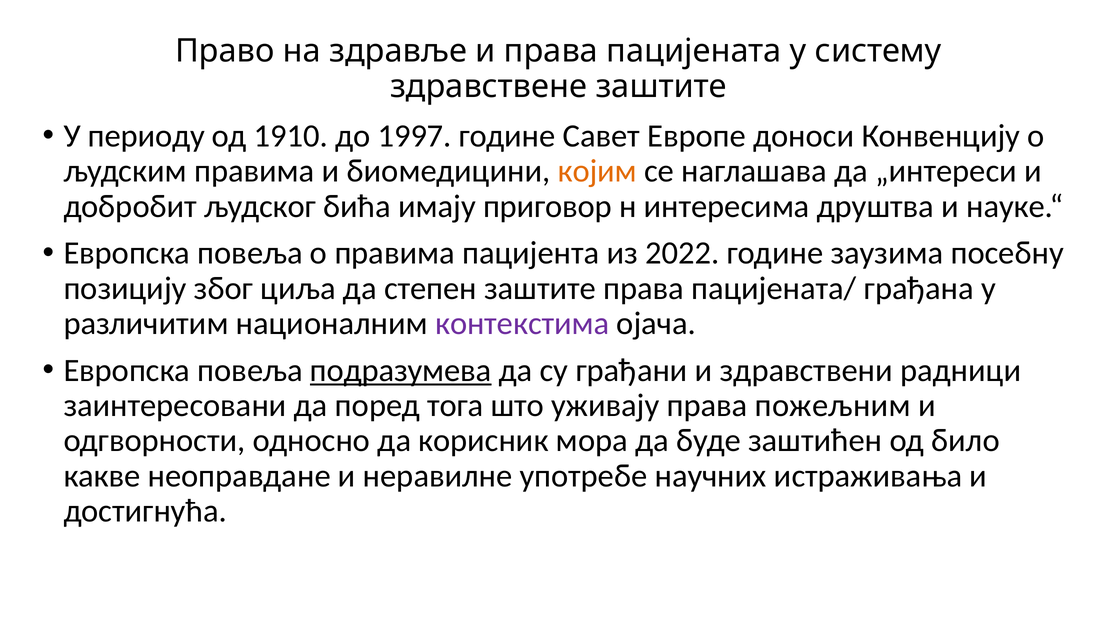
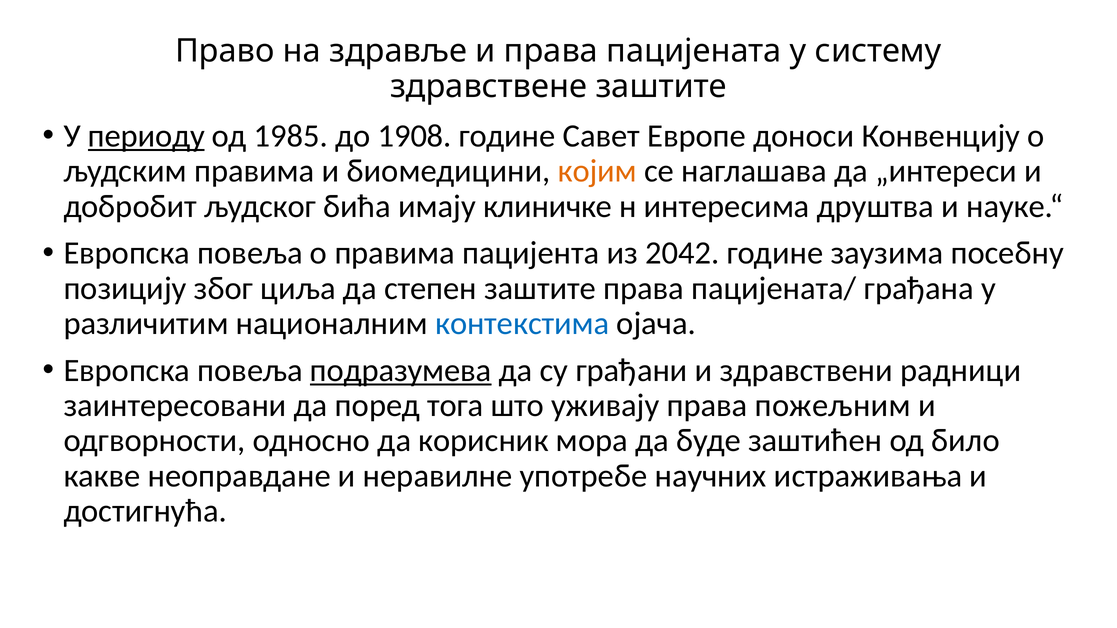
периоду underline: none -> present (146, 136)
1910: 1910 -> 1985 (291, 136)
1997: 1997 -> 1908 (415, 136)
приговор: приговор -> клиничке (548, 206)
2022: 2022 -> 2042 (682, 253)
контекстима colour: purple -> blue (522, 324)
